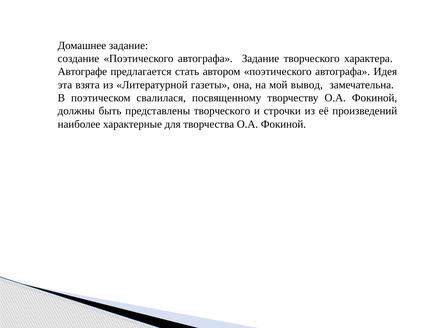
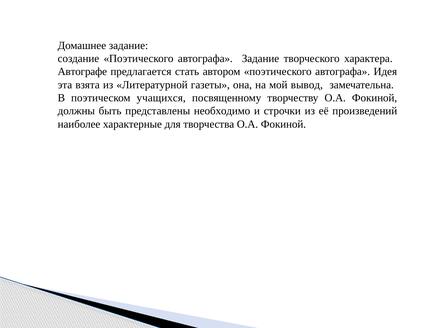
свалилася: свалилася -> учащихся (161, 98)
представлены творческого: творческого -> необходимо (222, 111)
